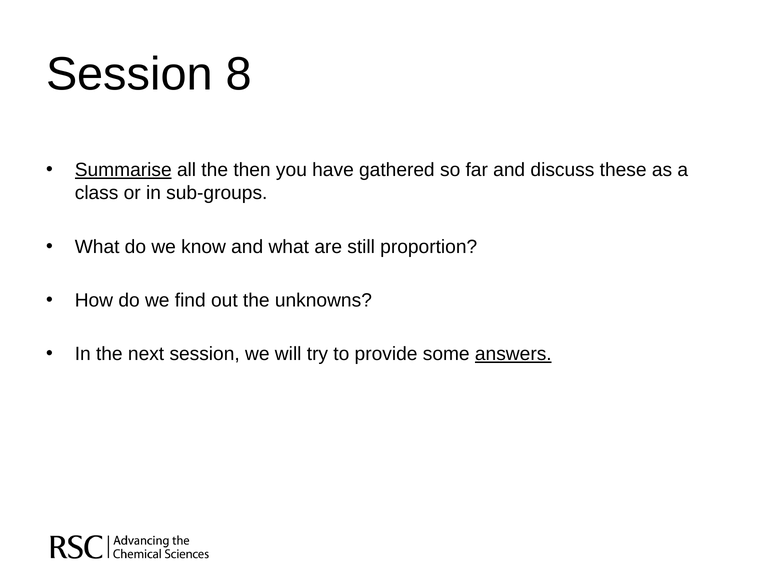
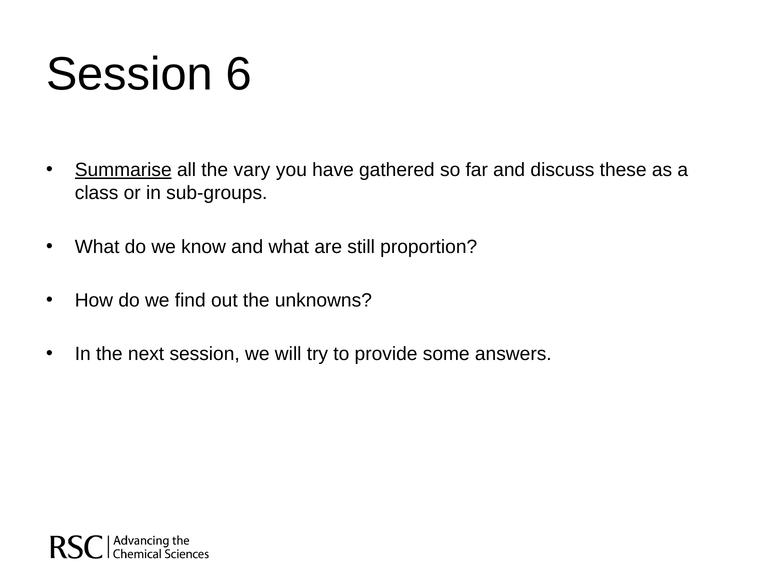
8: 8 -> 6 (239, 74)
then: then -> vary (252, 170)
answers underline: present -> none (513, 354)
